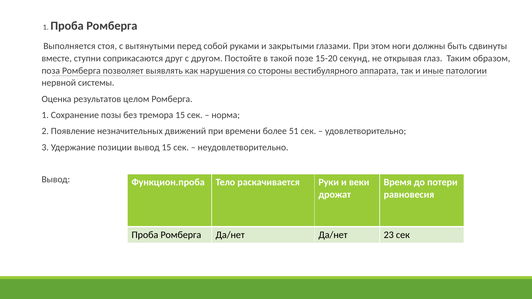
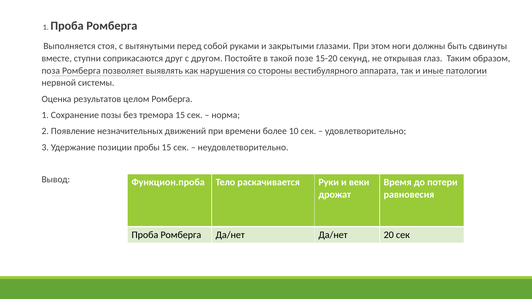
51: 51 -> 10 (294, 131)
позиции вывод: вывод -> пробы (147, 147)
23: 23 -> 20 (389, 235)
